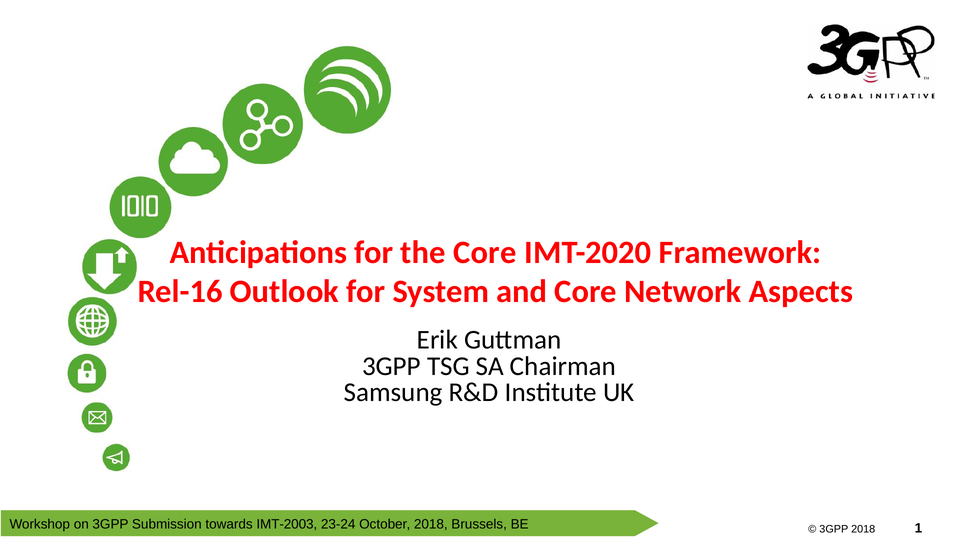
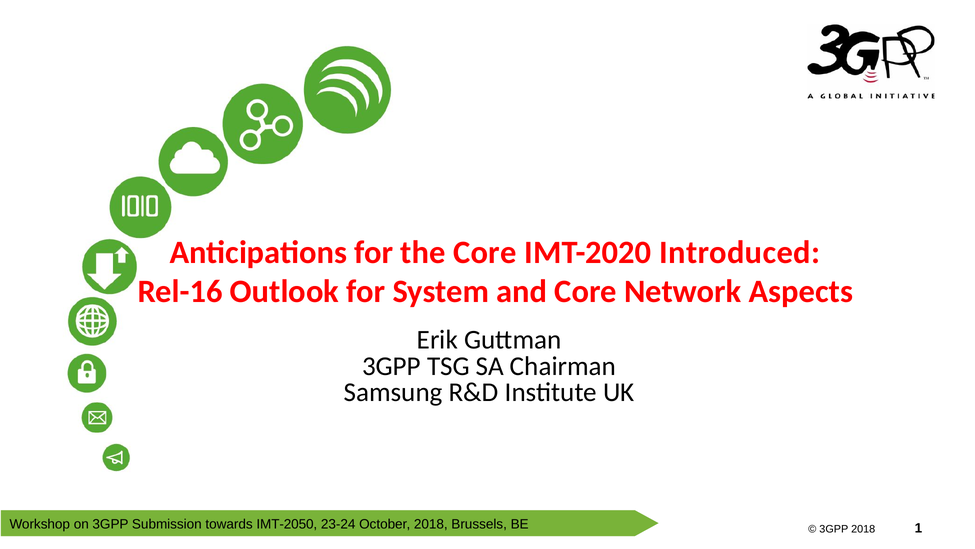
Framework: Framework -> Introduced (740, 252)
IMT-2003: IMT-2003 -> IMT-2050 (287, 524)
